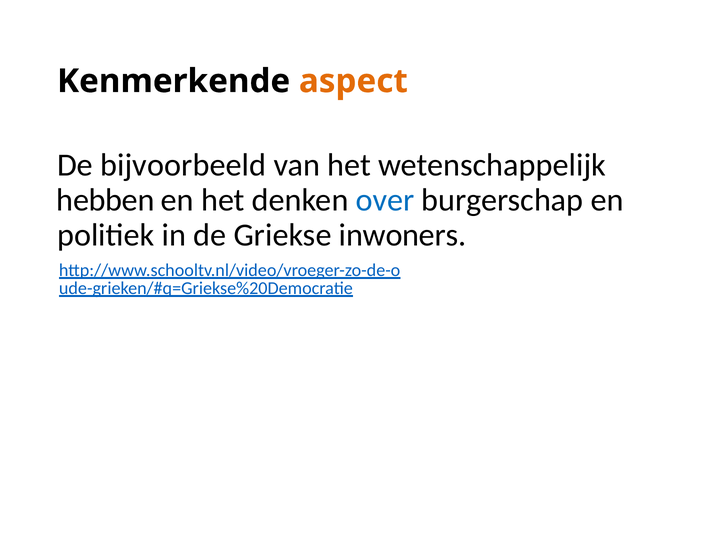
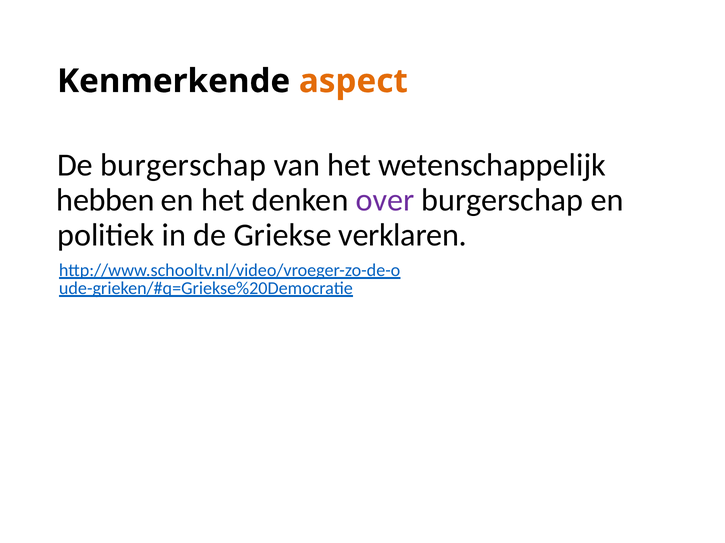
De bijvoorbeeld: bijvoorbeeld -> burgerschap (183, 166)
over colour: blue -> purple (385, 200)
inwoners: inwoners -> verklaren (403, 235)
